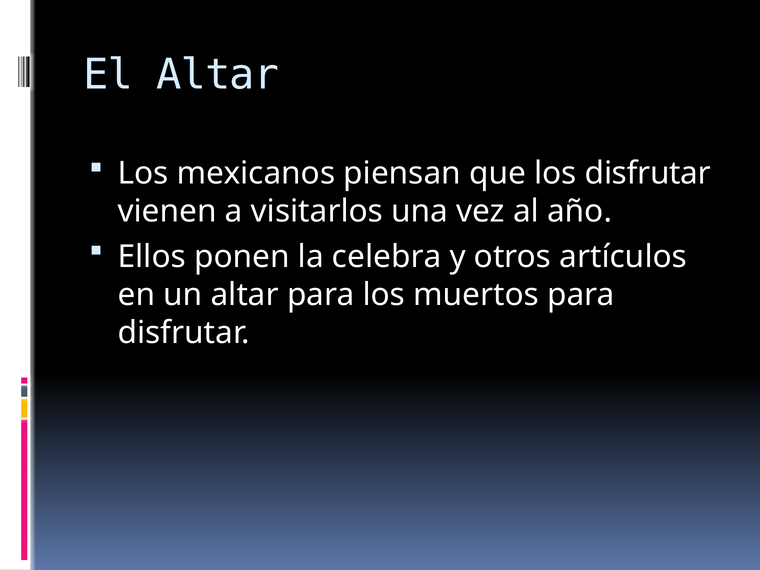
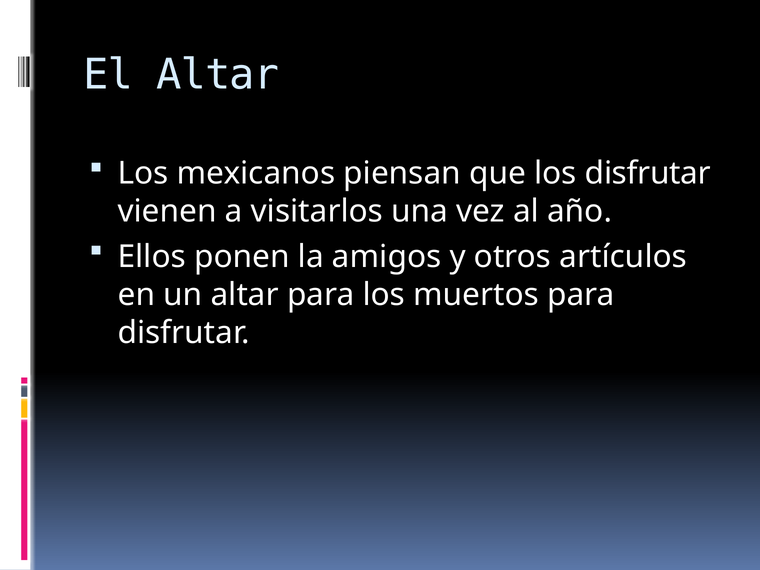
celebra: celebra -> amigos (387, 257)
